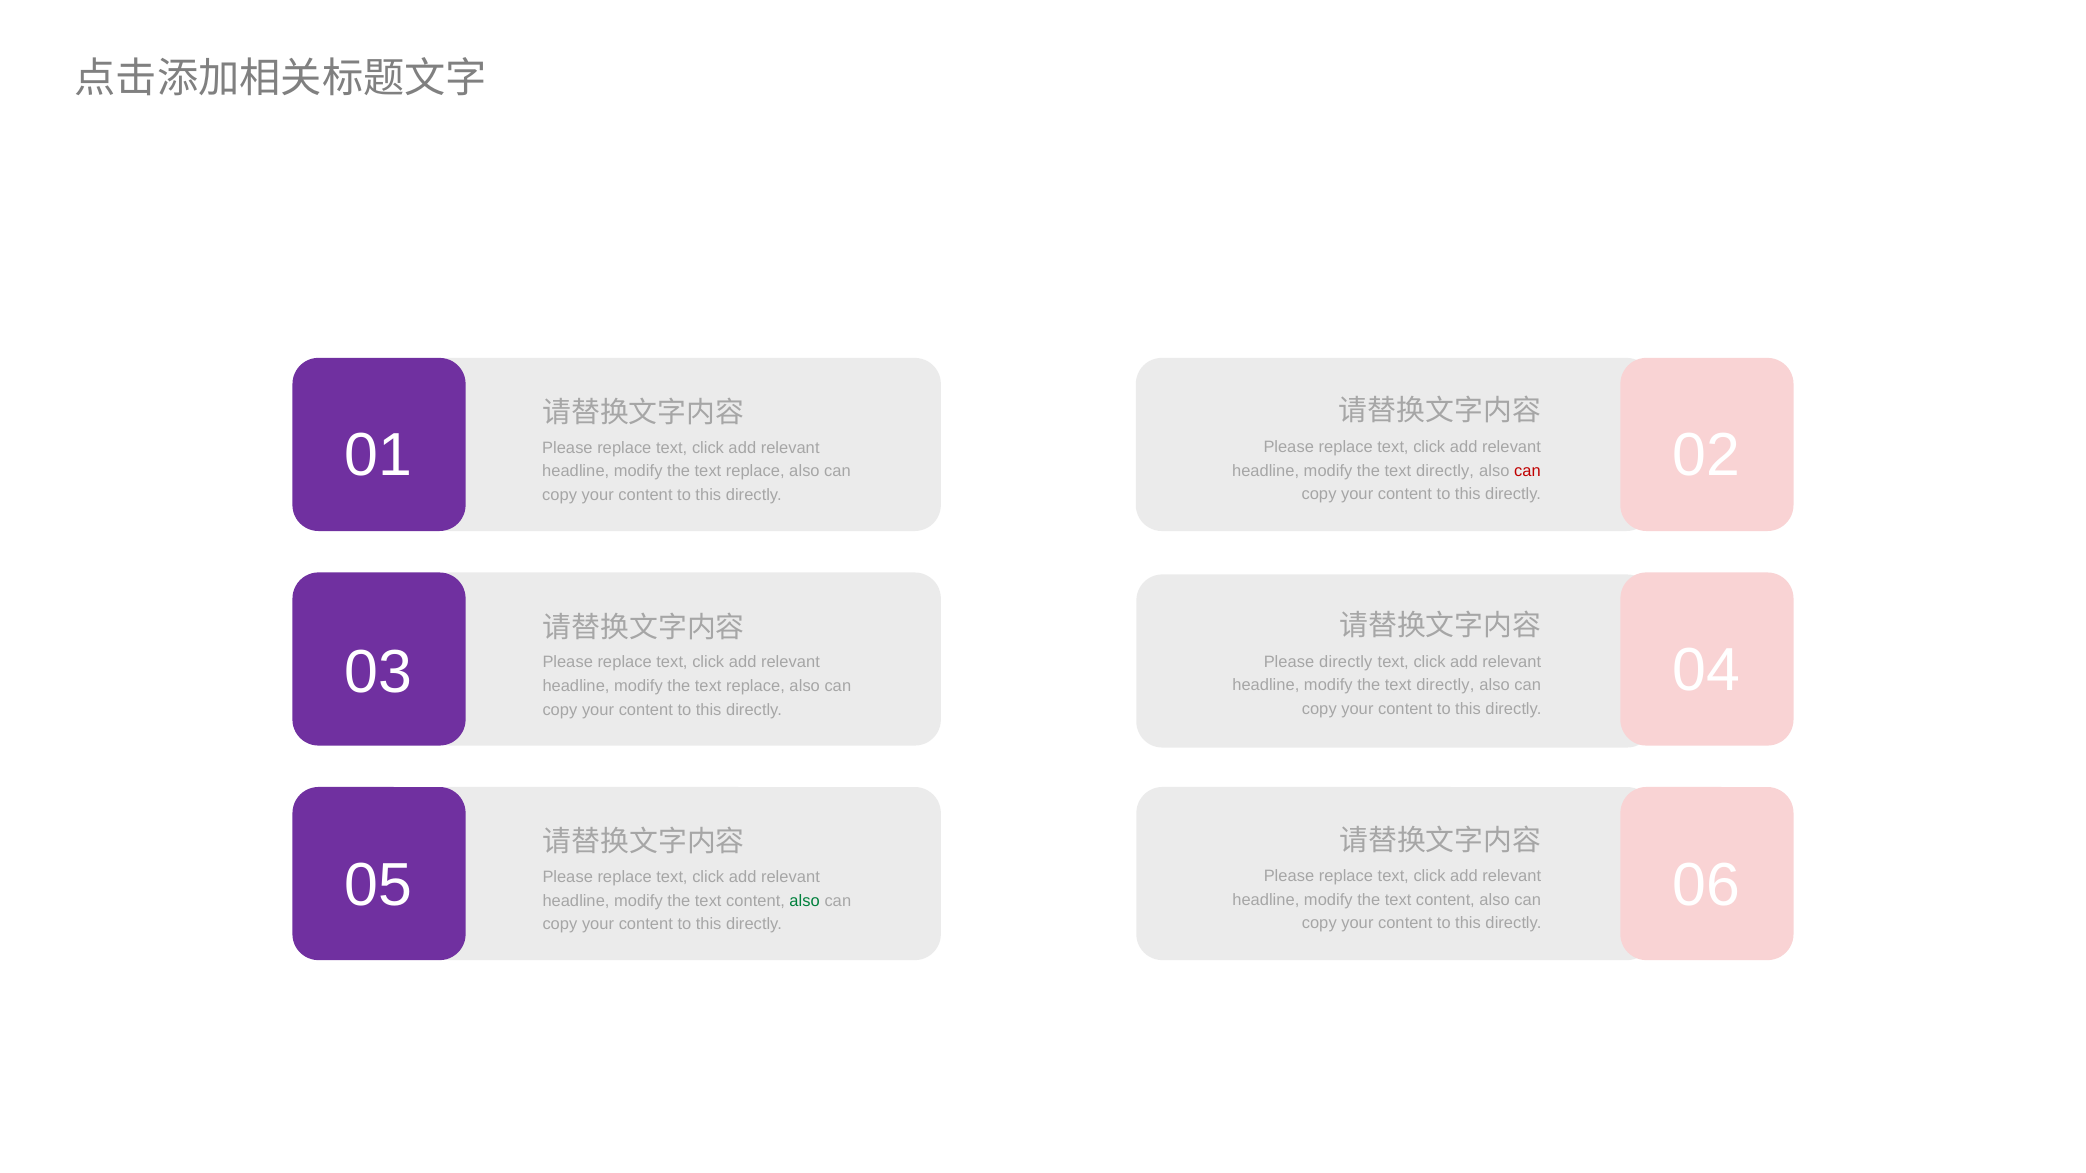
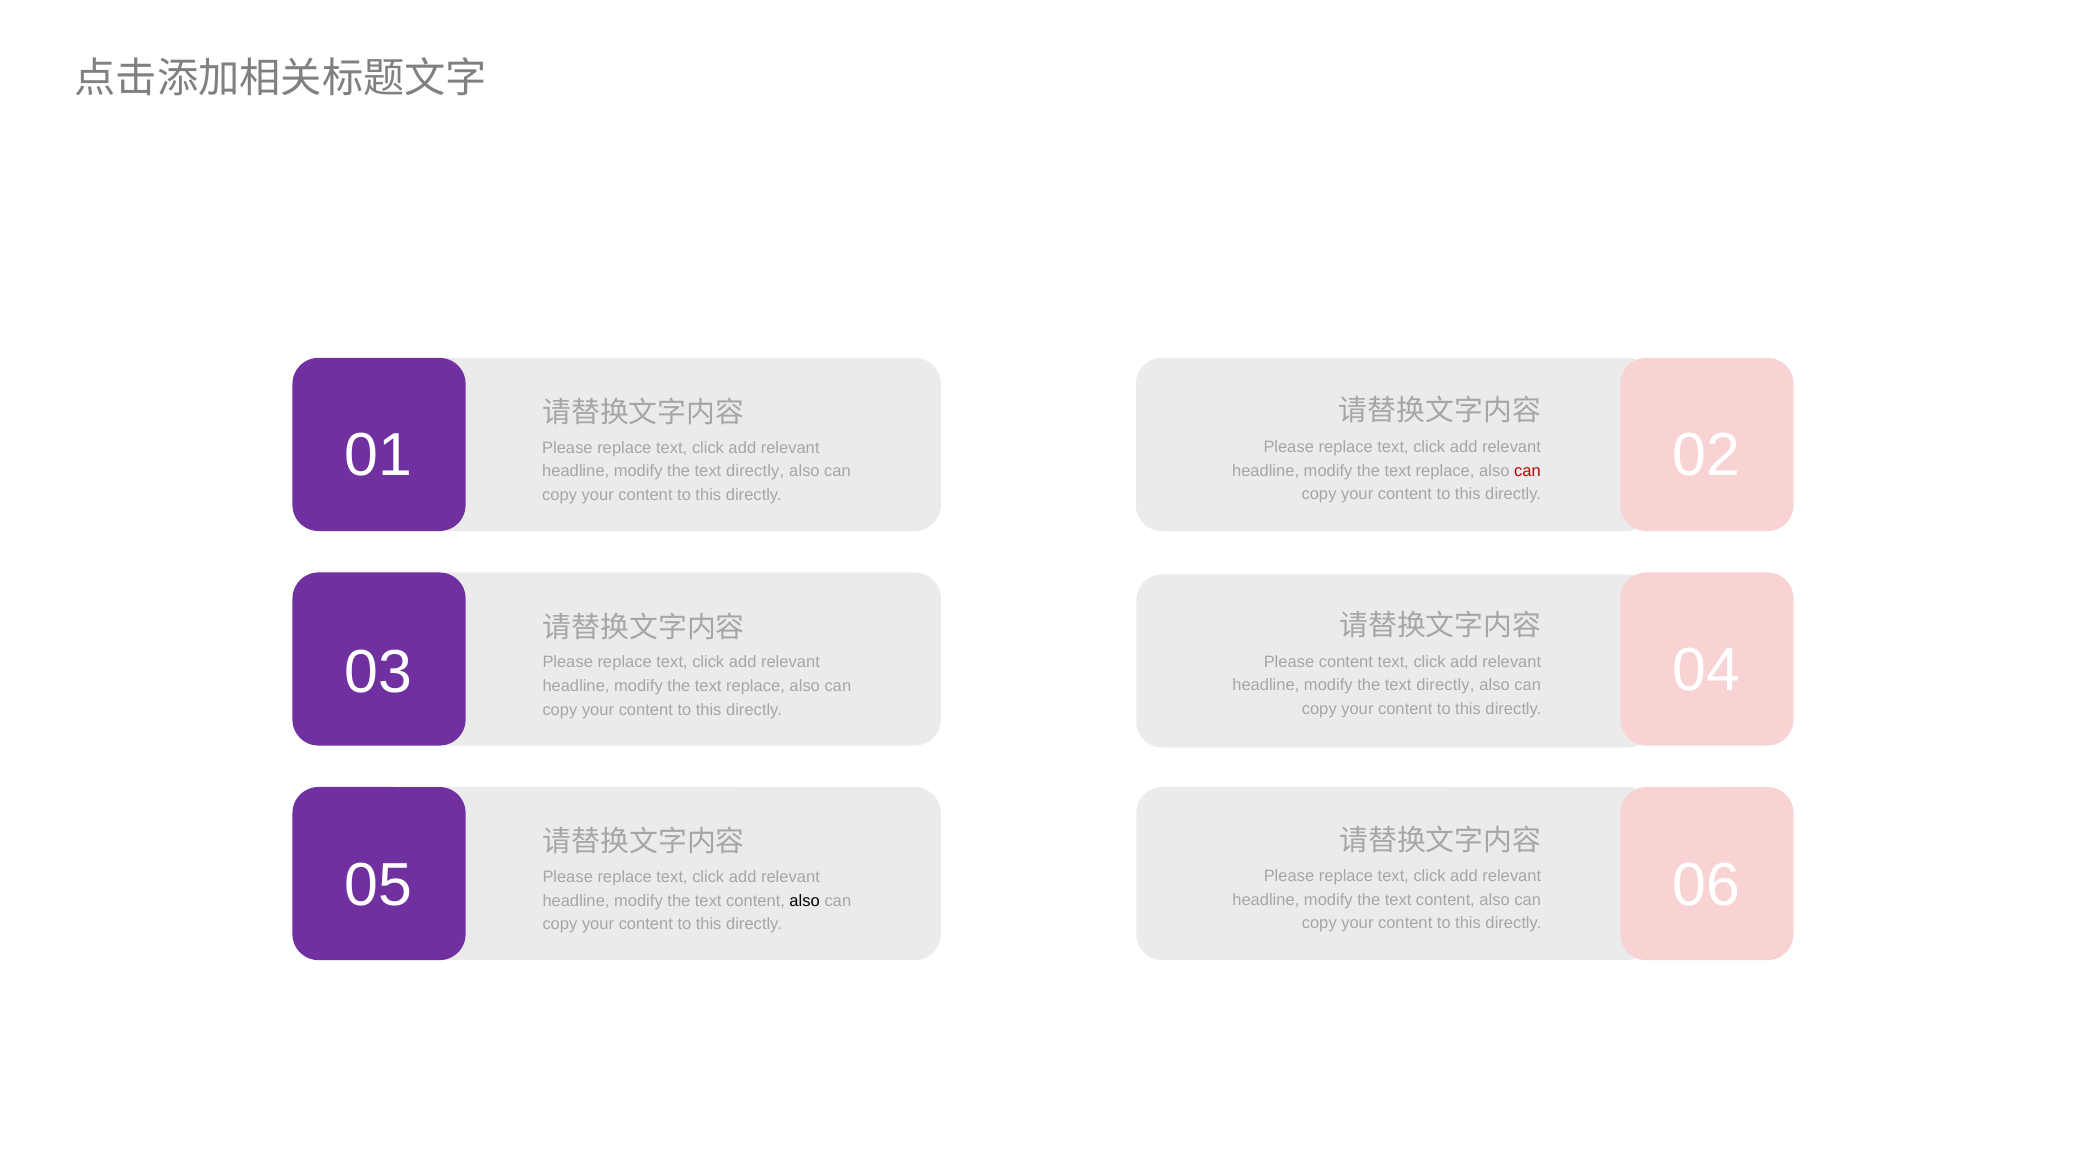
directly: directly -> replace (1445, 471)
replace: replace -> directly (755, 472)
Please directly: directly -> content (1346, 662)
also colour: green -> black (805, 901)
